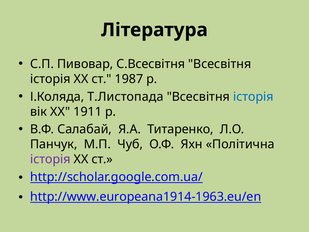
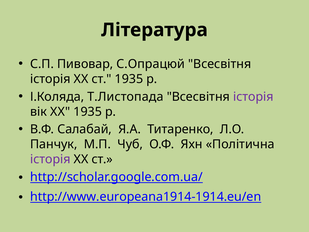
С.Всесвітня: С.Всесвітня -> С.Опрацюй (151, 64)
ст 1987: 1987 -> 1935 (129, 79)
історія colour: blue -> purple (253, 97)
ХХ 1911: 1911 -> 1935 (88, 112)
http://www.europeana1914-1963.eu/en: http://www.europeana1914-1963.eu/en -> http://www.europeana1914-1914.eu/en (146, 197)
